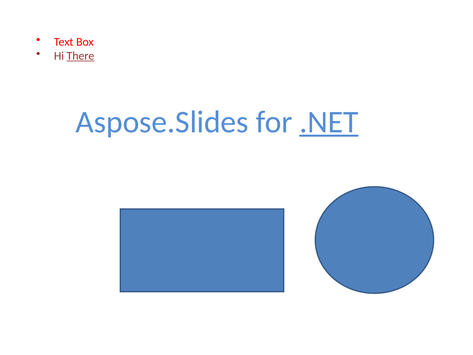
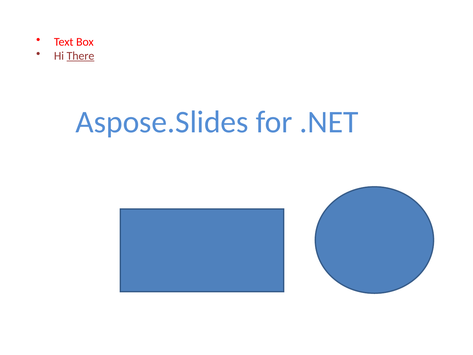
.NET underline: present -> none (329, 122)
